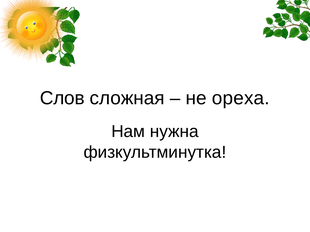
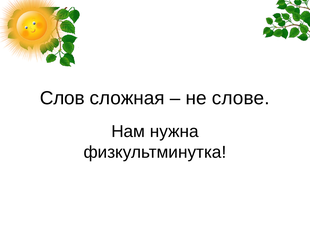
ореха: ореха -> слове (241, 98)
